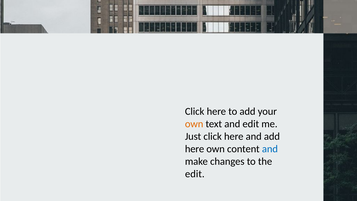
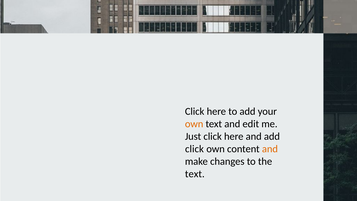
here: here -> click (194, 149)
and colour: blue -> orange (270, 149)
edit: edit -> text (195, 174)
